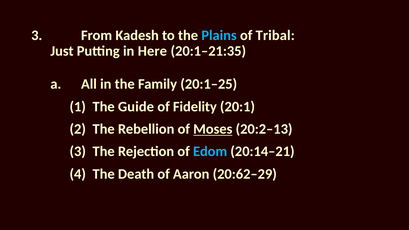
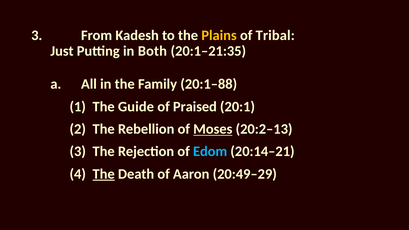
Plains colour: light blue -> yellow (219, 35)
Here: Here -> Both (152, 51)
20:1–25: 20:1–25 -> 20:1–88 (209, 84)
Fidelity: Fidelity -> Praised (195, 107)
The underline: none -> present (104, 174)
20:62–29: 20:62–29 -> 20:49–29 (245, 174)
